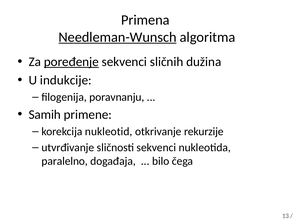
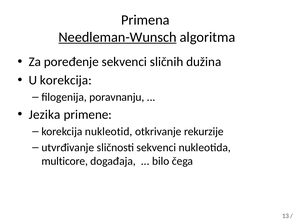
poređenje underline: present -> none (71, 62)
U indukcije: indukcije -> korekcija (66, 80)
Samih: Samih -> Jezika (45, 114)
paralelno: paralelno -> multicore (65, 161)
